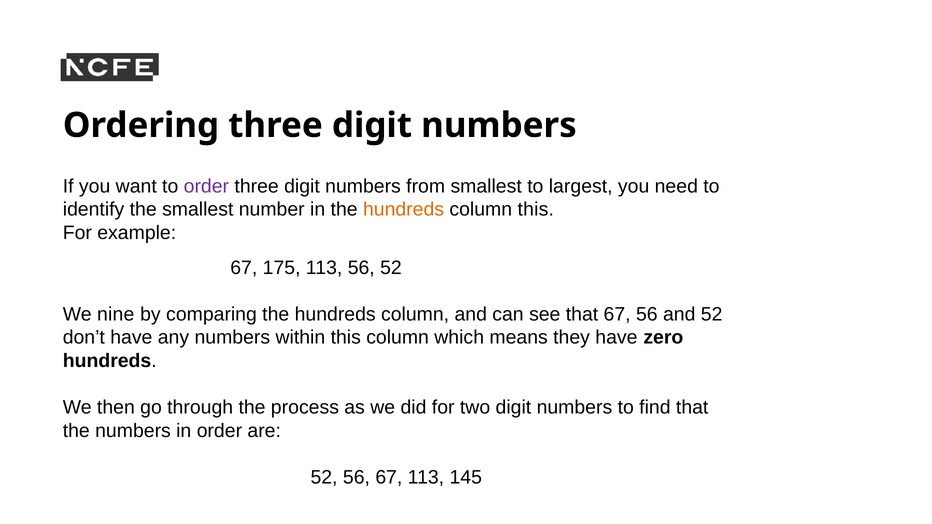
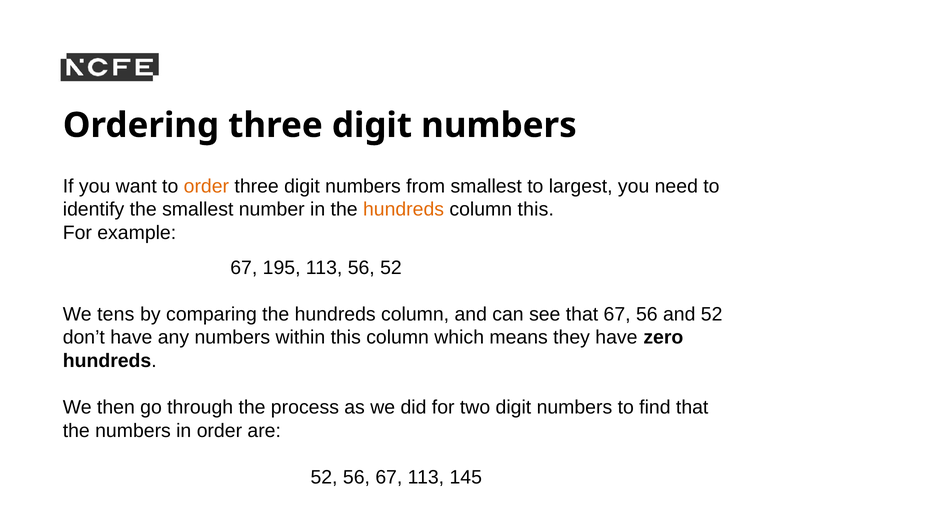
order colour: purple -> orange (206, 186)
175: 175 -> 195 (282, 268)
nine: nine -> tens (116, 314)
